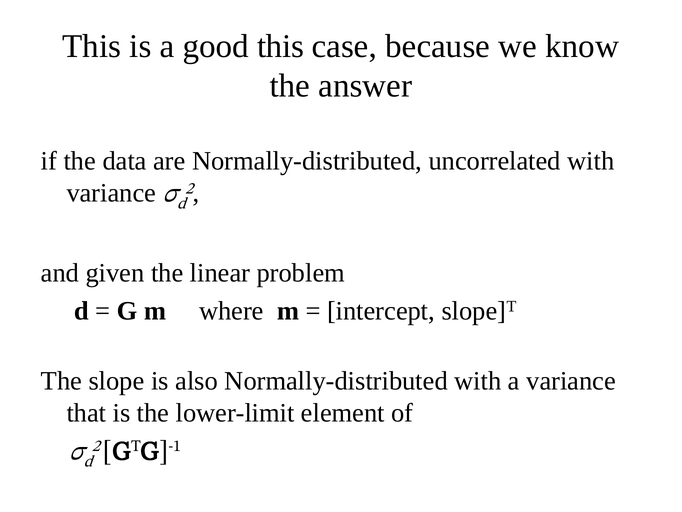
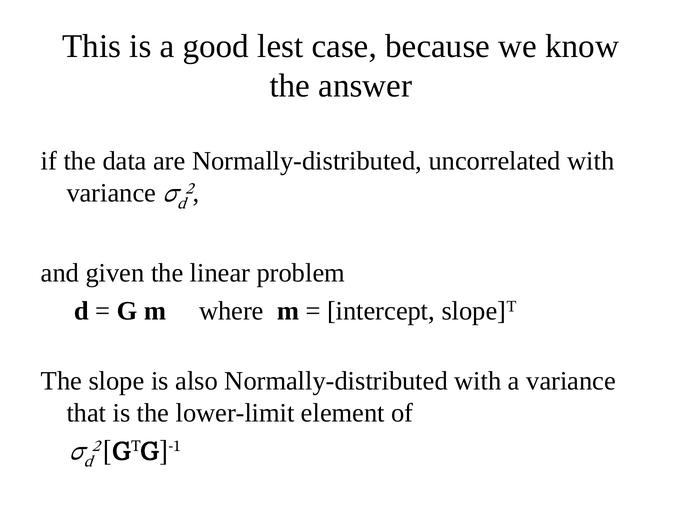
good this: this -> lest (280, 46)
